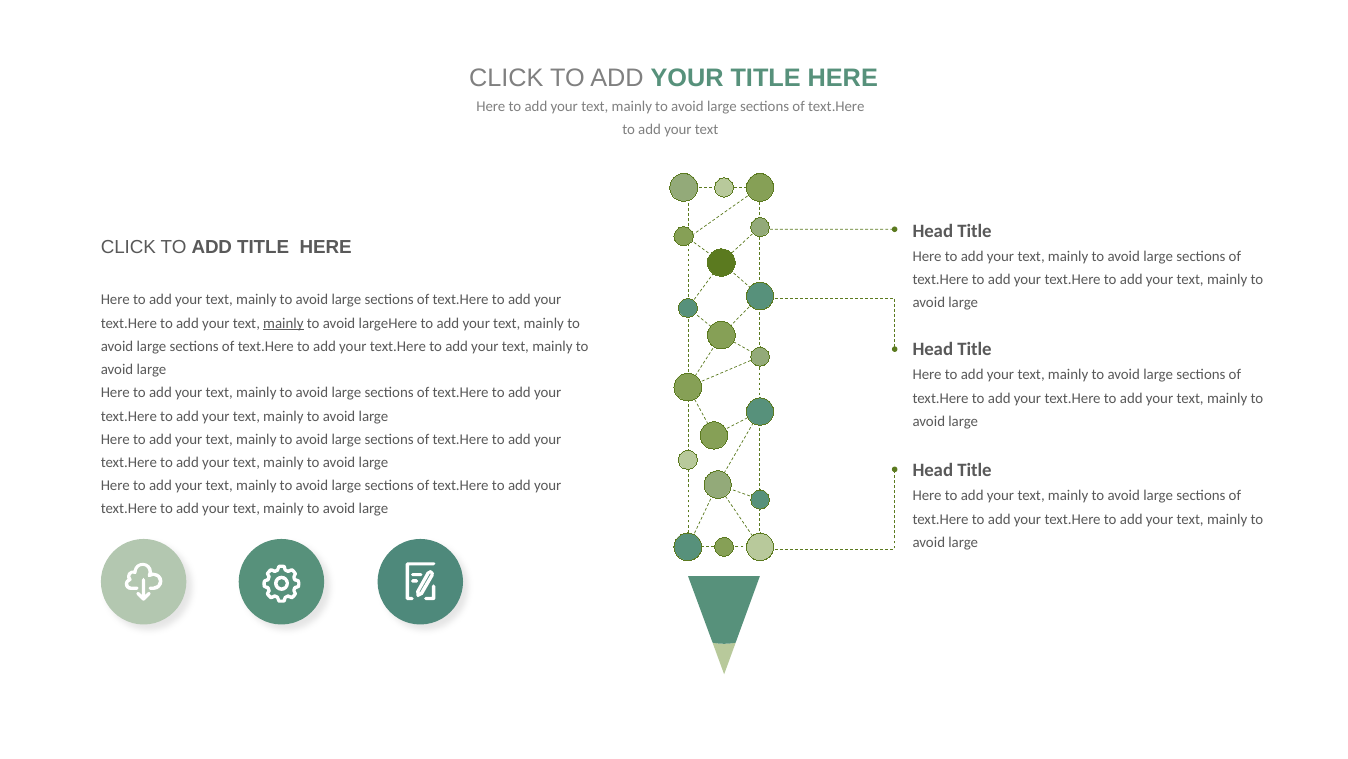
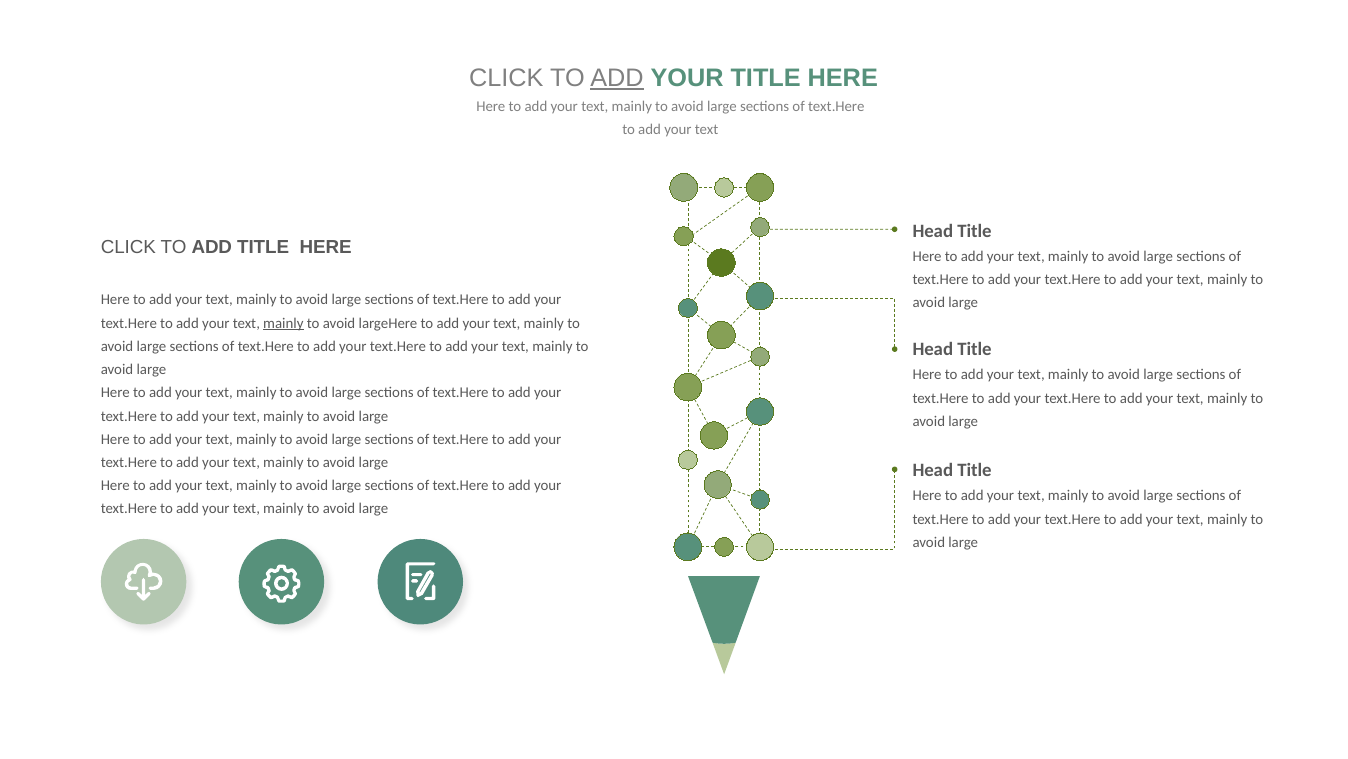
ADD underline: none -> present (617, 78)
